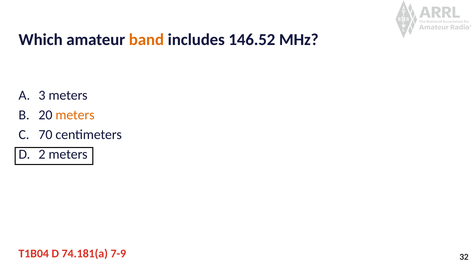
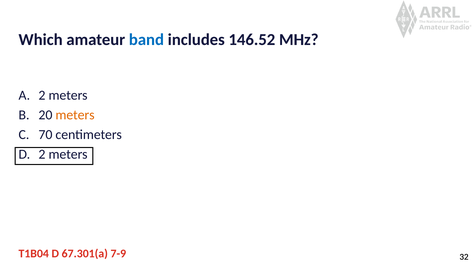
band colour: orange -> blue (146, 40)
3: 3 -> 2 (42, 95)
74.181(a: 74.181(a -> 67.301(a (85, 254)
